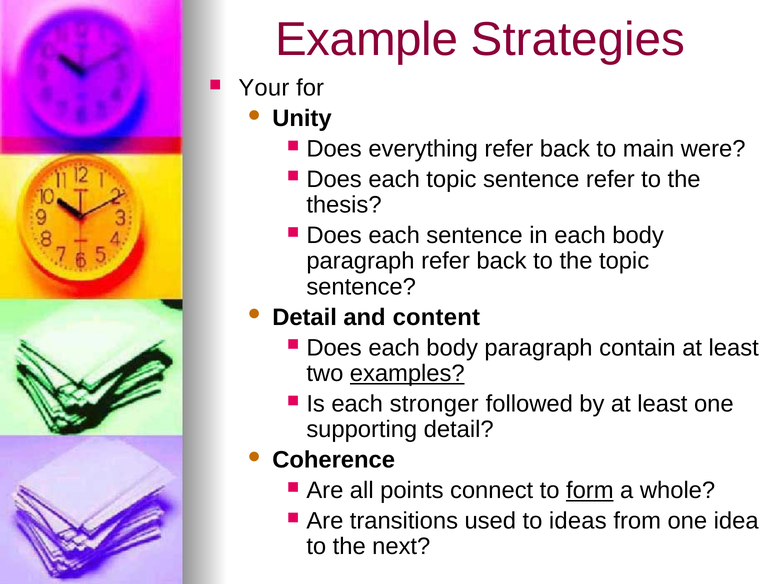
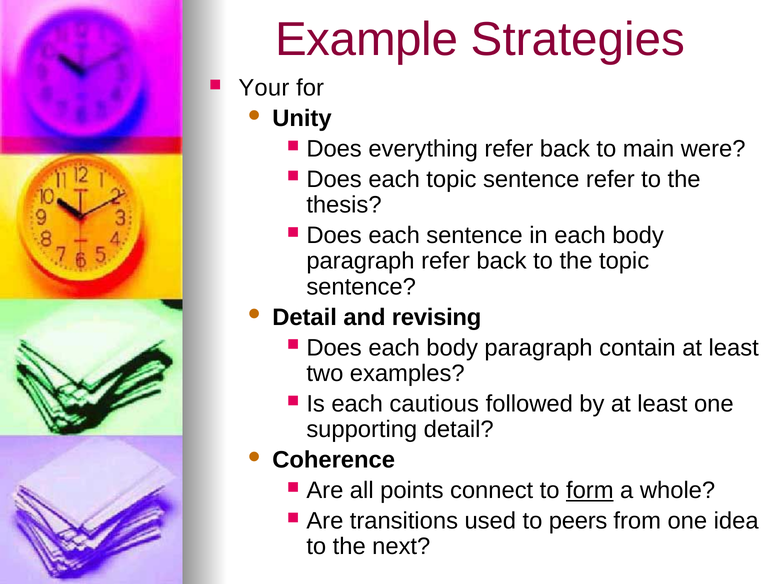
content: content -> revising (437, 317)
examples underline: present -> none (407, 374)
stronger: stronger -> cautious (434, 404)
ideas: ideas -> peers (578, 521)
